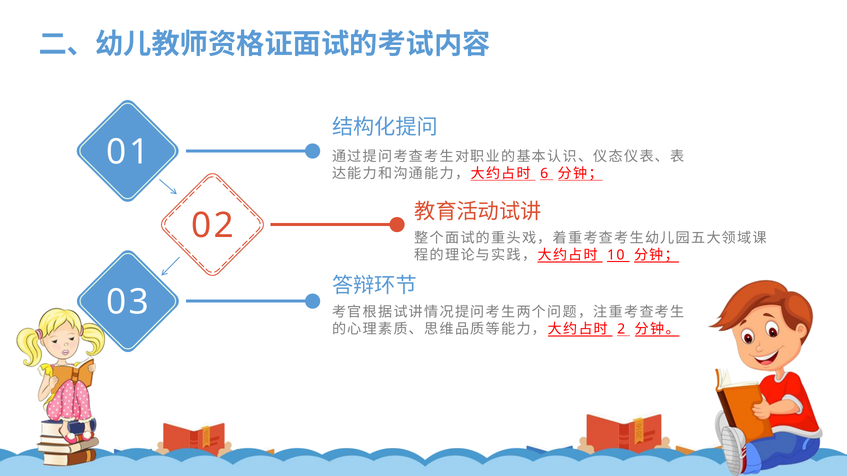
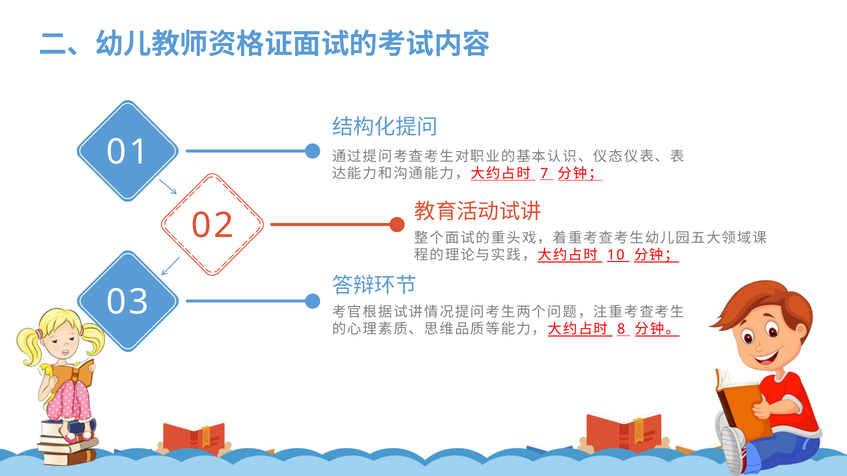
6: 6 -> 7 (544, 174)
2: 2 -> 8 (621, 329)
